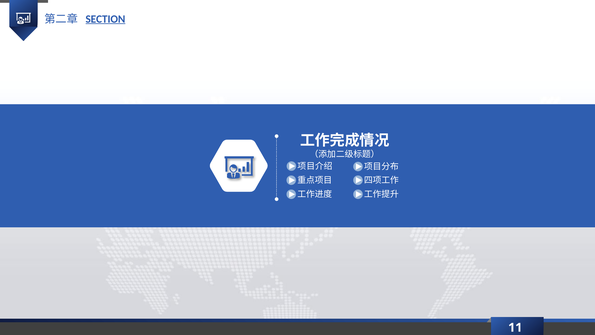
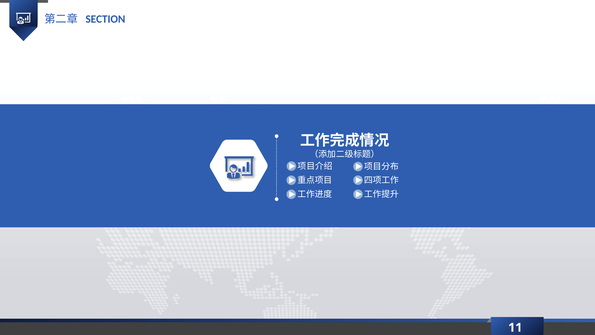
SECTION underline: present -> none (105, 19)
